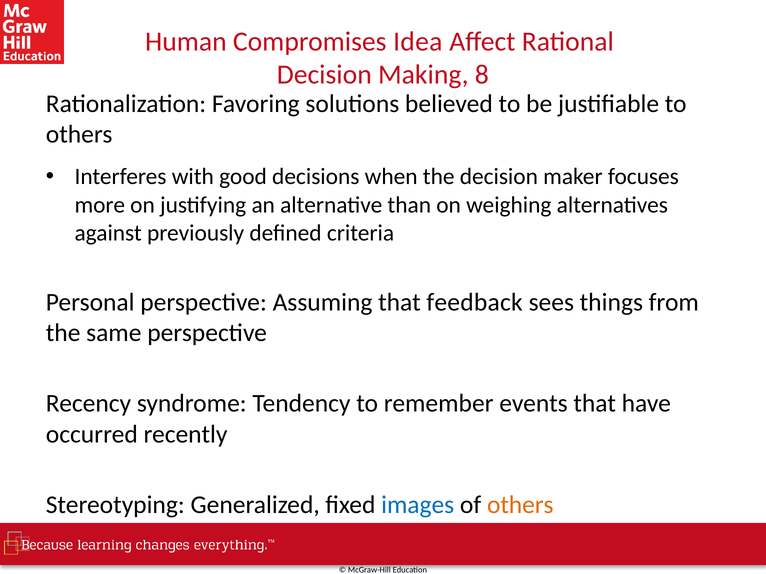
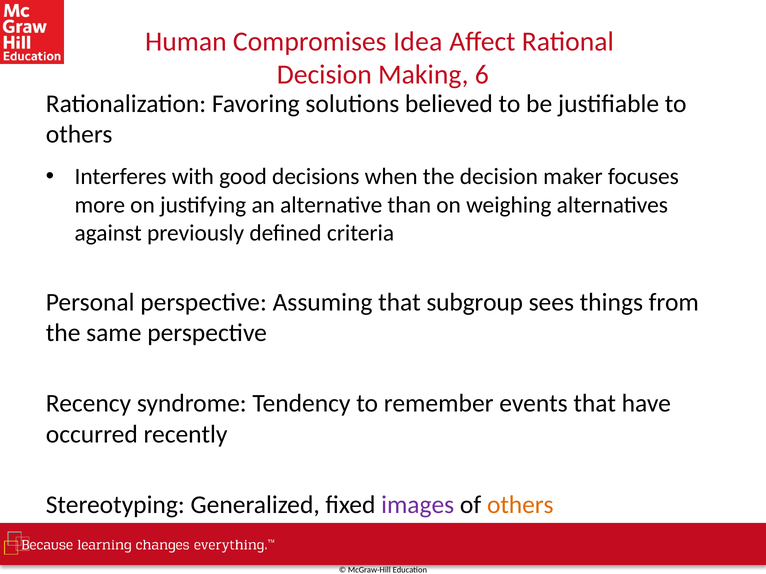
8: 8 -> 6 (482, 75)
feedback: feedback -> subgroup (475, 303)
images colour: blue -> purple (418, 505)
